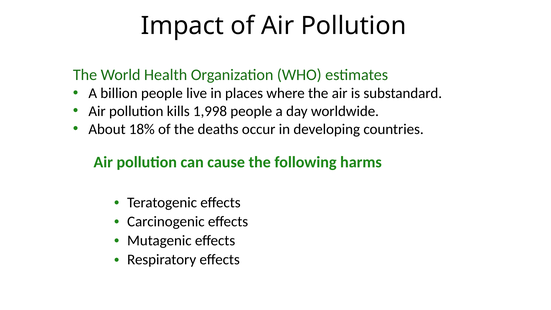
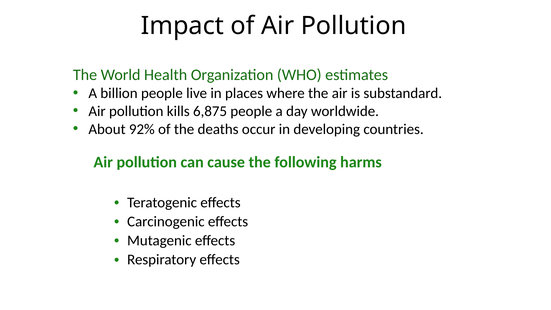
1,998: 1,998 -> 6,875 (210, 111)
18%: 18% -> 92% (142, 129)
